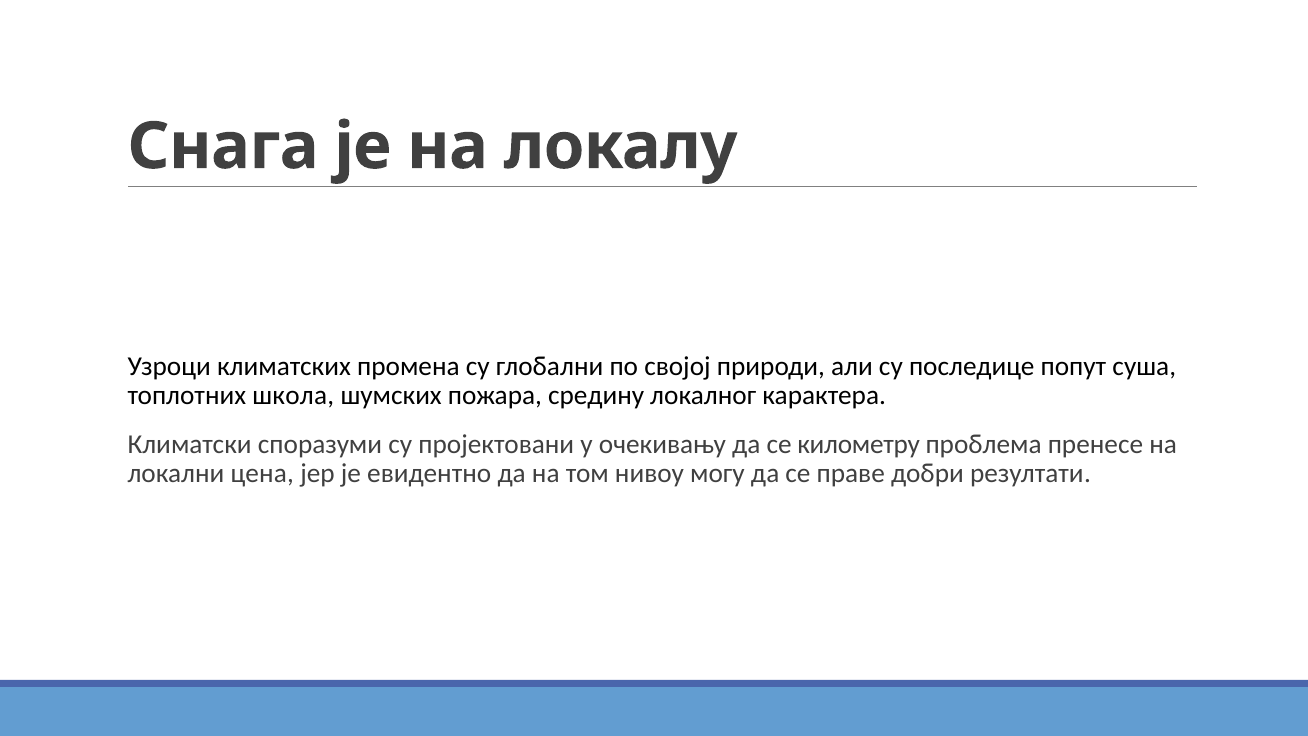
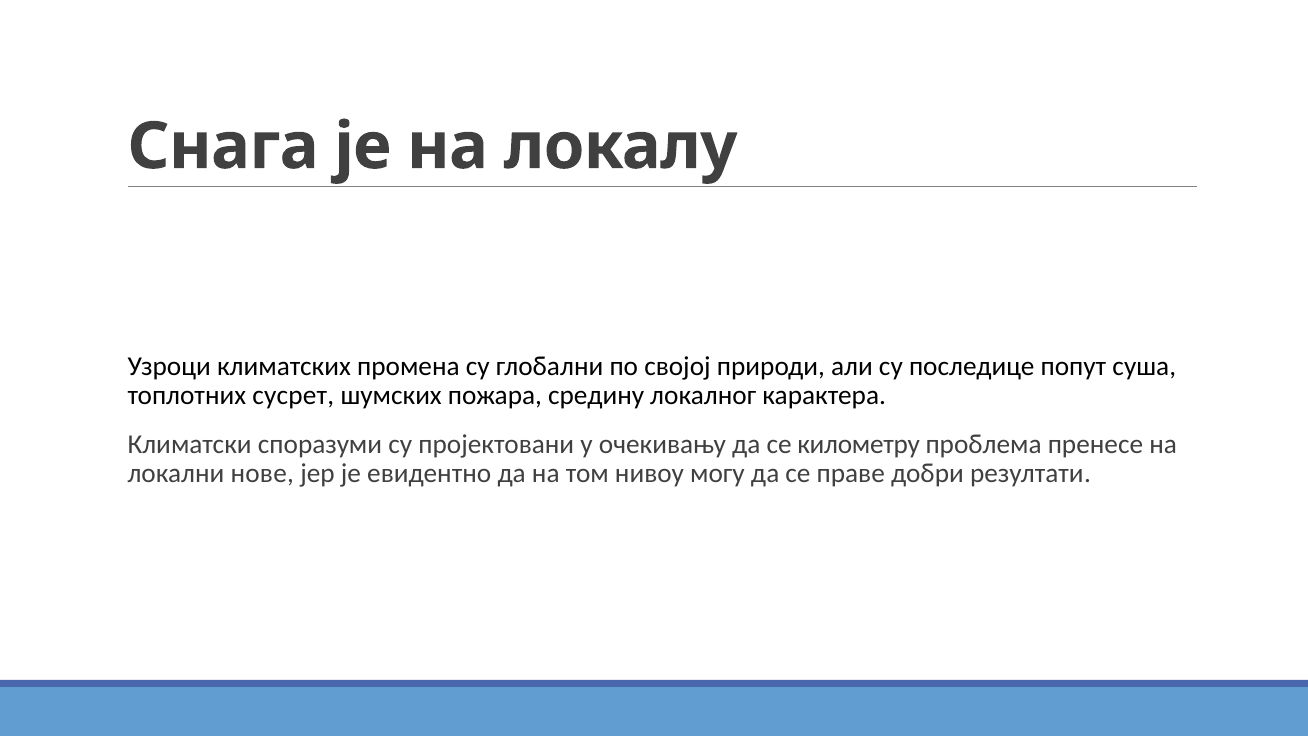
школа: школа -> сусрет (293, 396)
цена: цена -> нове (262, 474)
